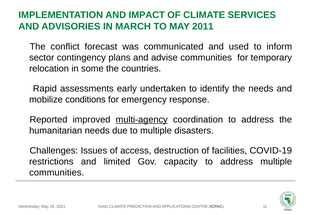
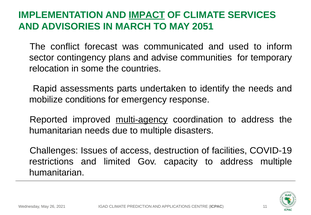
IMPACT underline: none -> present (147, 15)
2011: 2011 -> 2051 (203, 27)
early: early -> parts (127, 89)
communities: communities -> humanitarian (57, 173)
